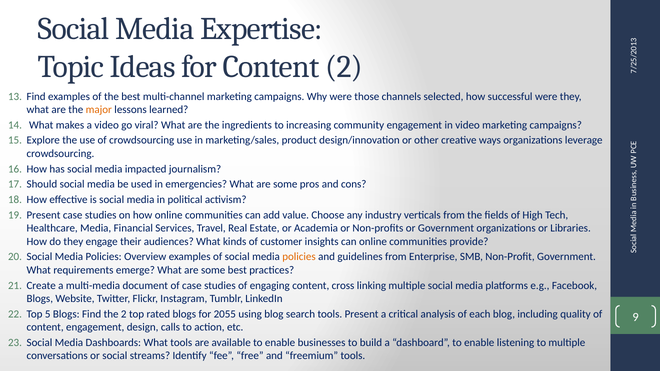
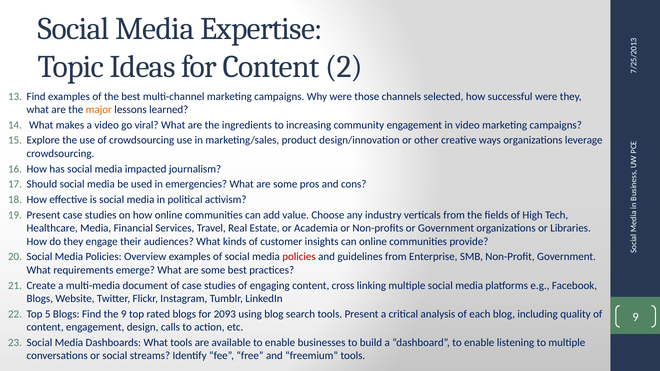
policies colour: orange -> red (299, 257)
the 2: 2 -> 9 (124, 314)
2055: 2055 -> 2093 (225, 314)
